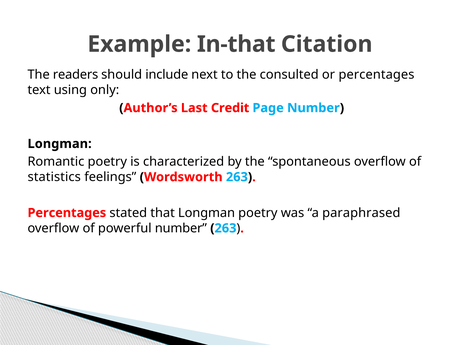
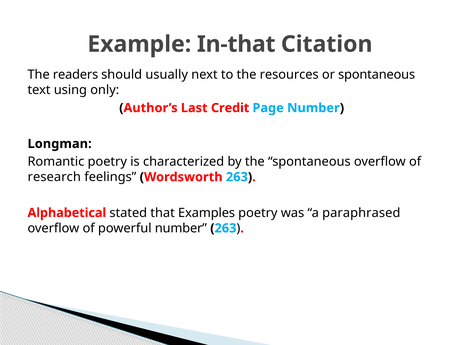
include: include -> usually (167, 75)
consulted: consulted -> resources (289, 75)
or percentages: percentages -> spontaneous (377, 75)
statistics: statistics -> research (54, 177)
Percentages: Percentages -> Alphabetical (67, 213)
that Longman: Longman -> Examples (207, 213)
